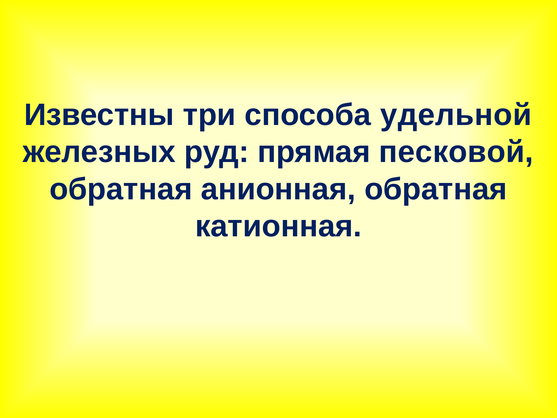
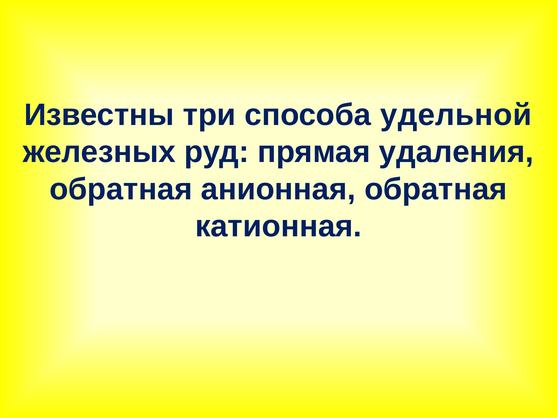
песковой: песковой -> удаления (456, 152)
